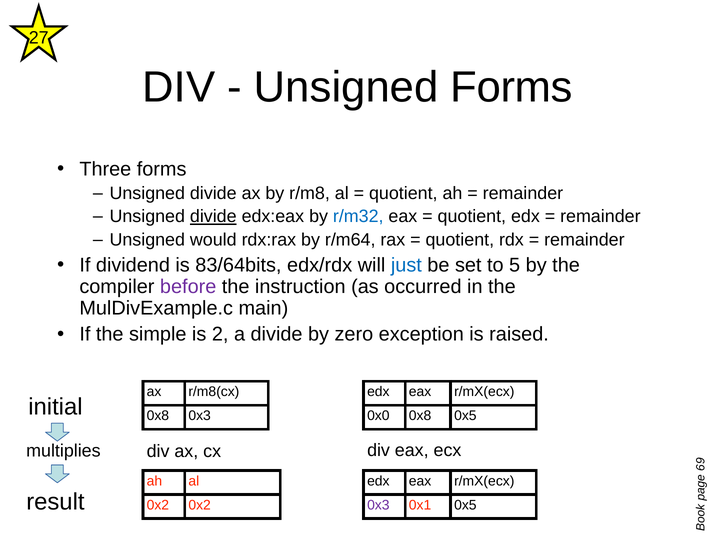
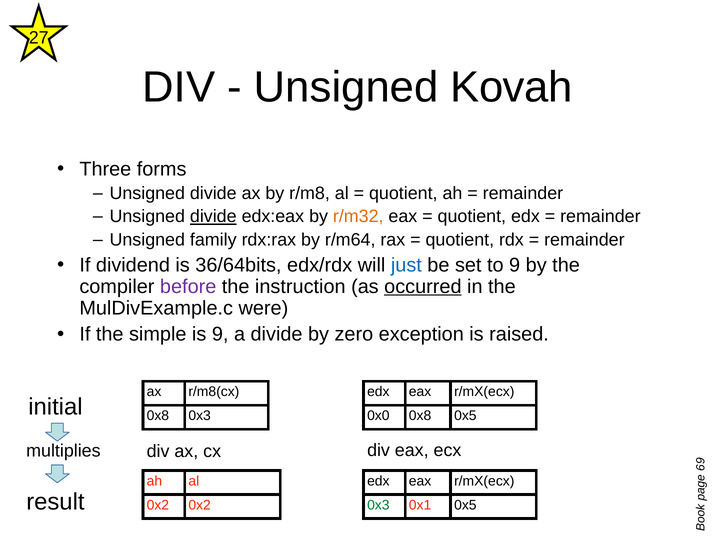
Unsigned Forms: Forms -> Kovah (511, 87)
r/m32 colour: blue -> orange (358, 217)
would: would -> family (213, 240)
83/64bits: 83/64bits -> 36/64bits (238, 265)
to 5: 5 -> 9 (515, 265)
occurred underline: none -> present (423, 287)
main: main -> were (263, 308)
is 2: 2 -> 9 (220, 335)
0x3 colour: purple -> green (378, 505)
